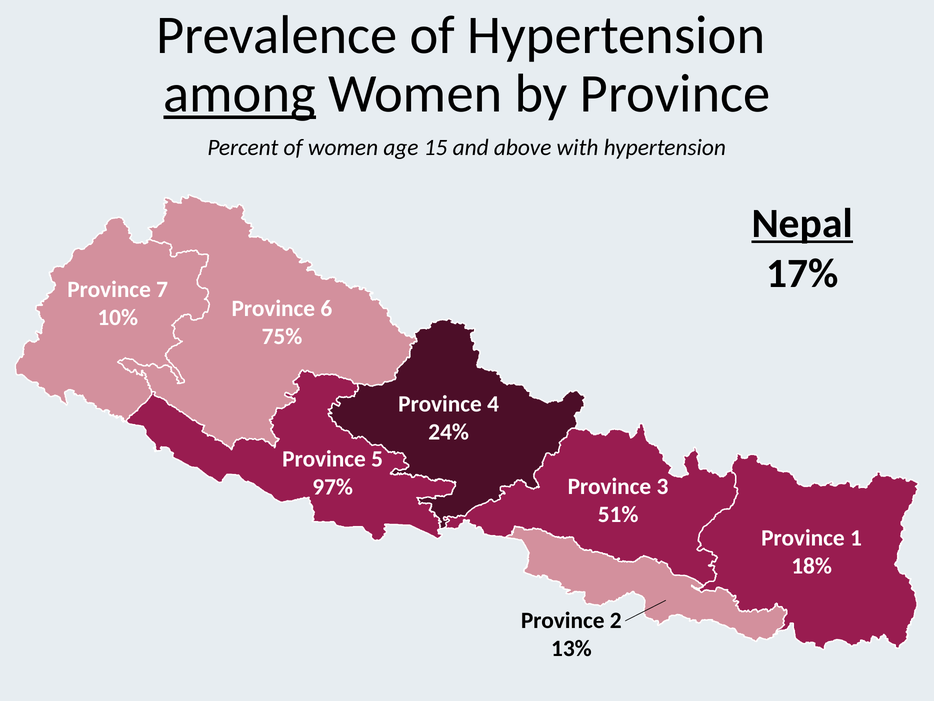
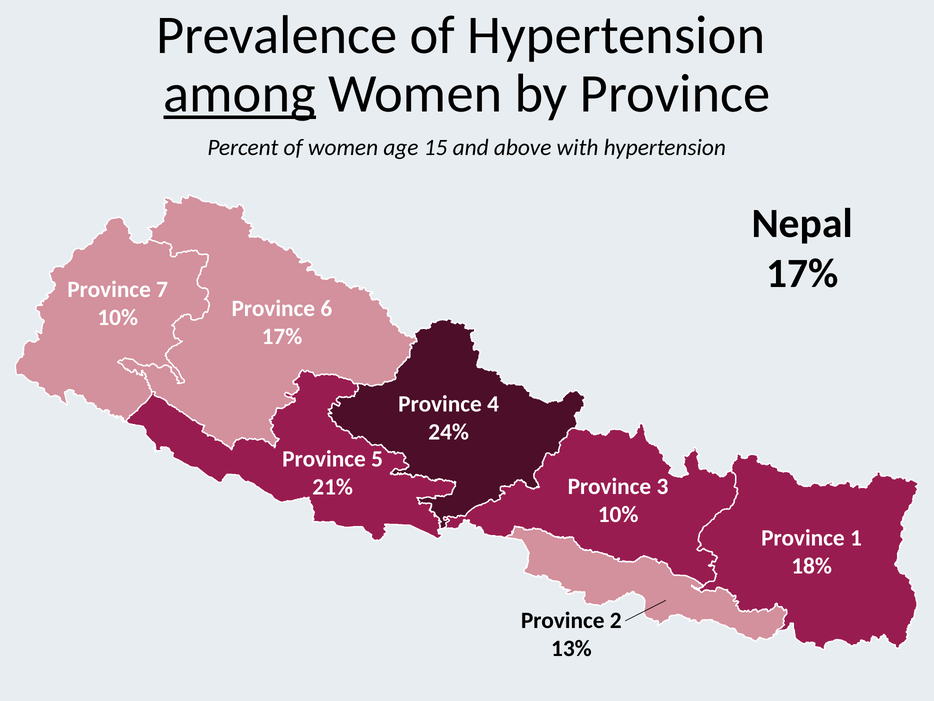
Nepal underline: present -> none (802, 224)
75%: 75% -> 17% (282, 336)
97%: 97% -> 21% (333, 487)
51%: 51% -> 10% (618, 514)
